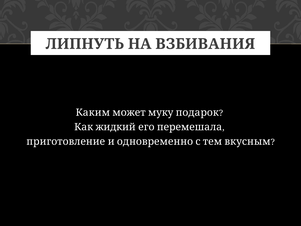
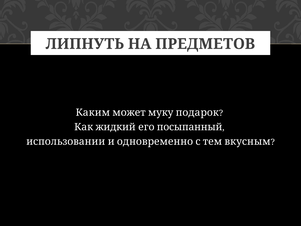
ВЗБИВАНИЯ: ВЗБИВАНИЯ -> ПРЕДМЕТОВ (205, 44)
перемешала: перемешала -> посыпанный (190, 127)
приготовление: приготовление -> использовании (66, 141)
